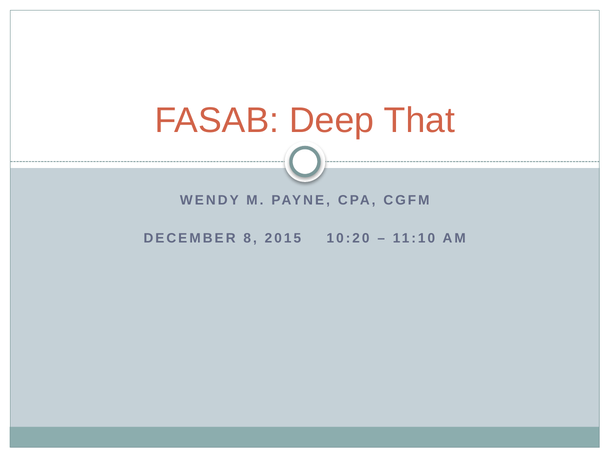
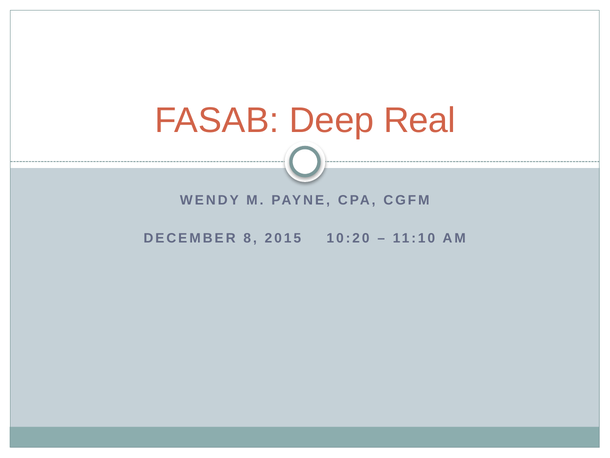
That: That -> Real (420, 120)
